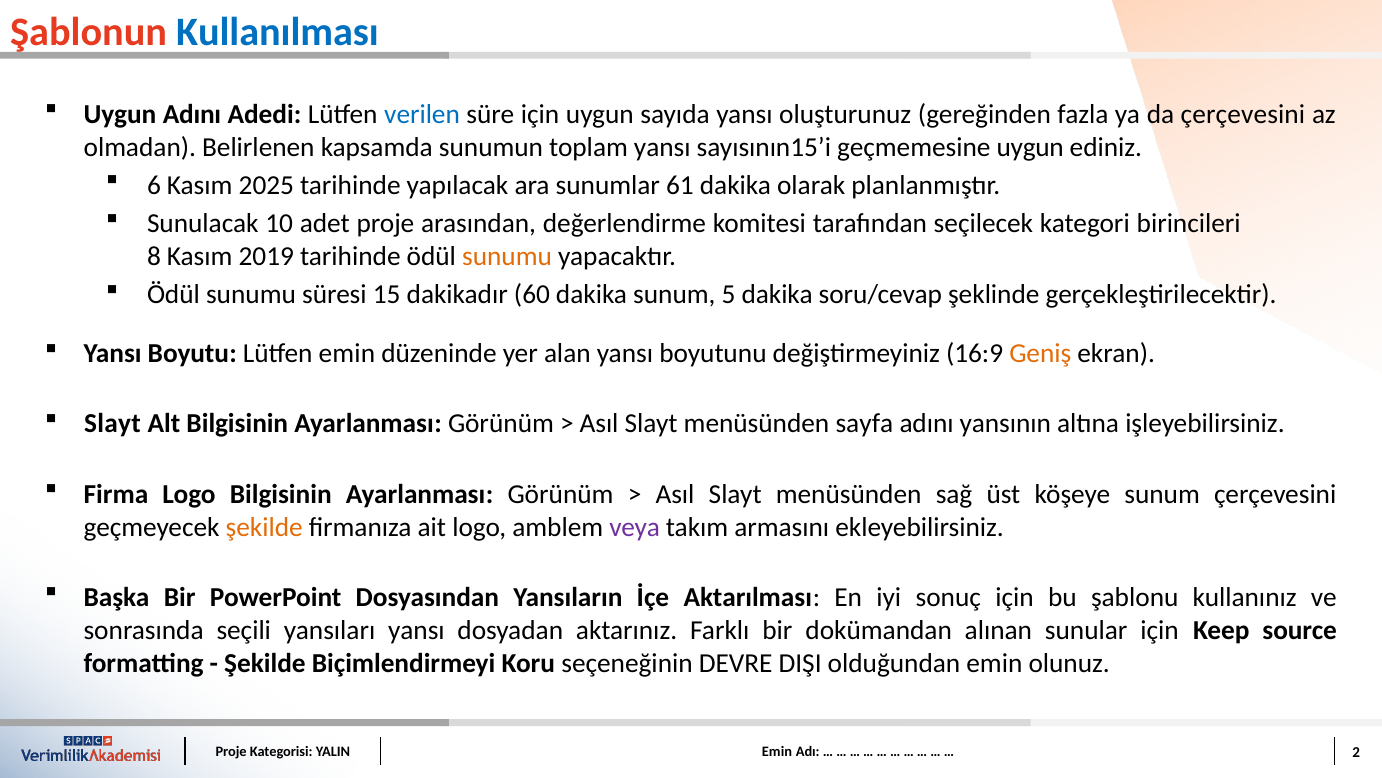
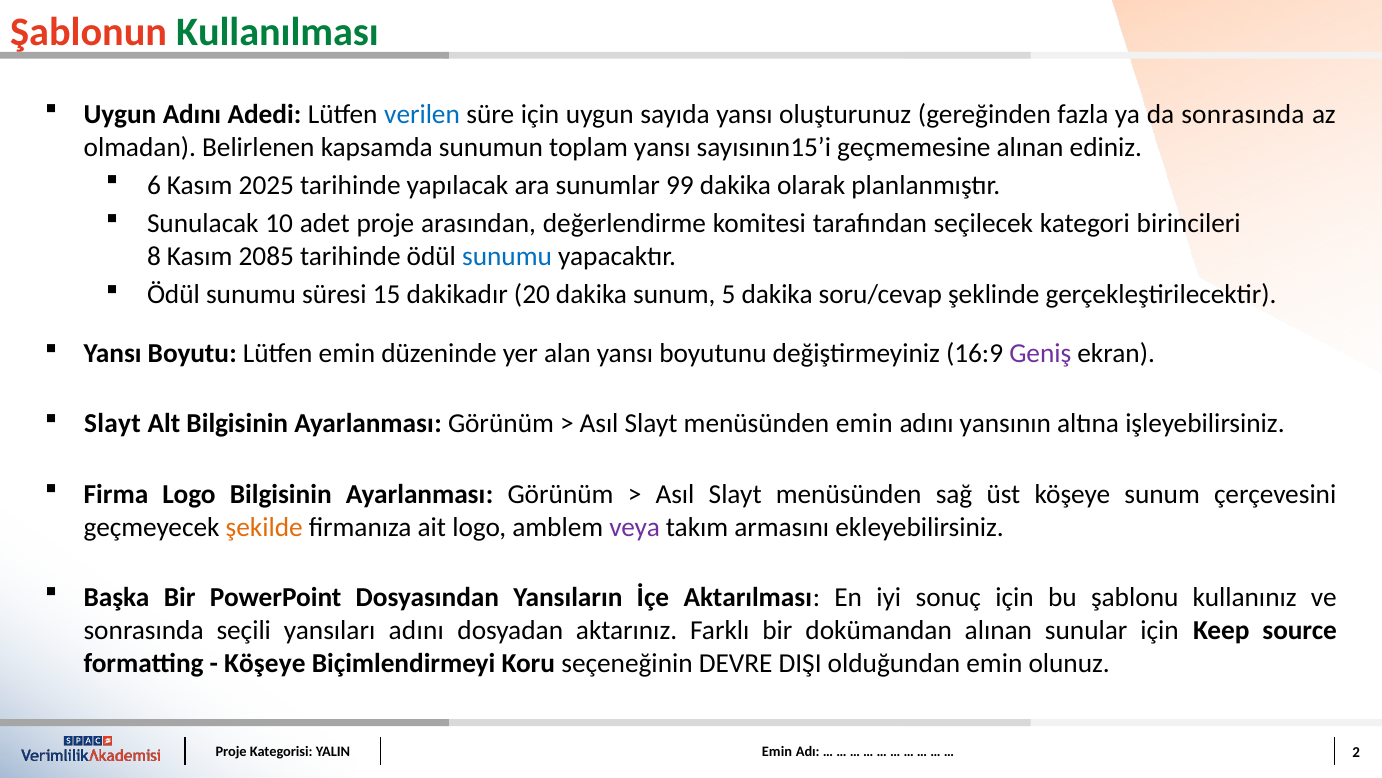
Kullanılması colour: blue -> green (277, 32)
da çerçevesini: çerçevesini -> sonrasında (1243, 114)
geçmemesine uygun: uygun -> alınan (1030, 147)
61: 61 -> 99 (680, 185)
2019: 2019 -> 2085 (266, 256)
sunumu colour: orange -> blue (507, 256)
60: 60 -> 20 (532, 295)
Geniş colour: orange -> purple (1040, 353)
menüsünden sayfa: sayfa -> emin (864, 424)
yansıları yansı: yansı -> adını (416, 630)
Şekilde: Şekilde -> Köşeye (265, 662)
